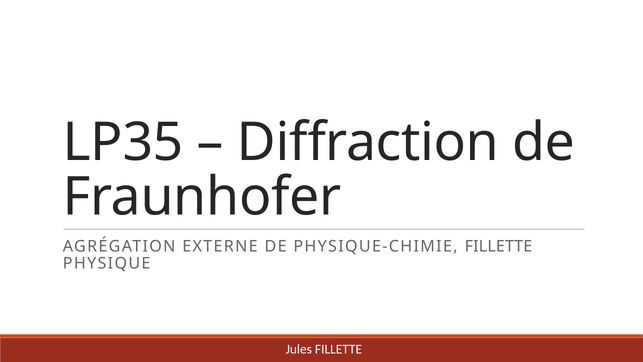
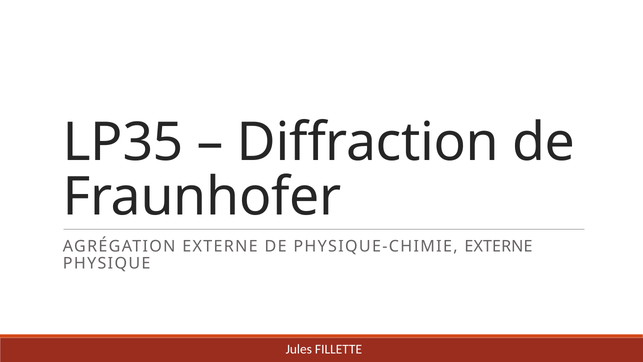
PHYSIQUE-CHIMIE FILLETTE: FILLETTE -> EXTERNE (498, 246)
